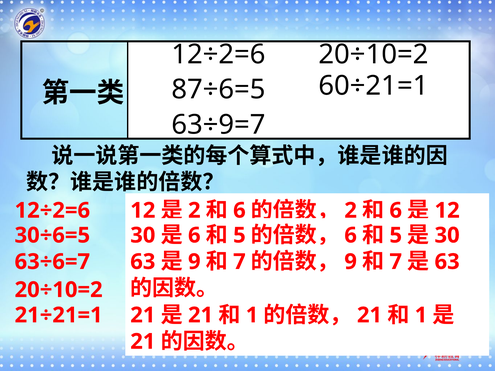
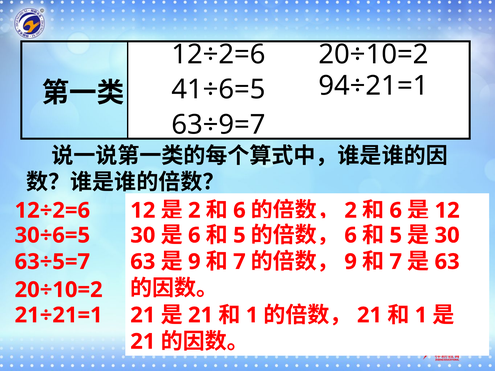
60÷21=1: 60÷21=1 -> 94÷21=1 (373, 86)
87÷6=5: 87÷6=5 -> 41÷6=5 (219, 90)
63÷6=7: 63÷6=7 -> 63÷5=7 (52, 262)
